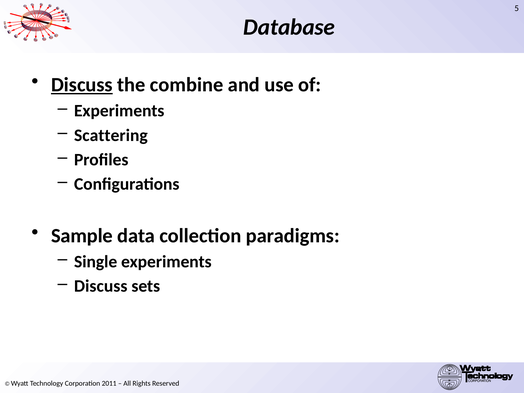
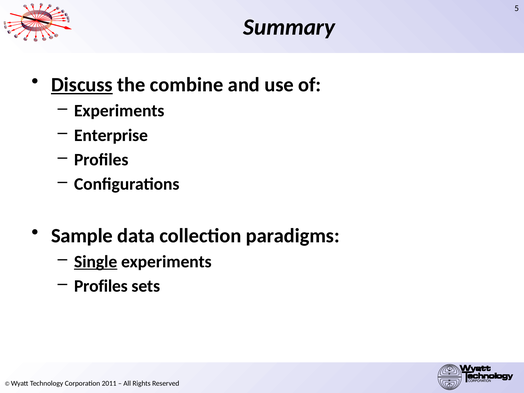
Database: Database -> Summary (289, 27)
Scattering: Scattering -> Enterprise (111, 135)
Single underline: none -> present (96, 262)
Discuss: Discuss -> Profiles (101, 286)
